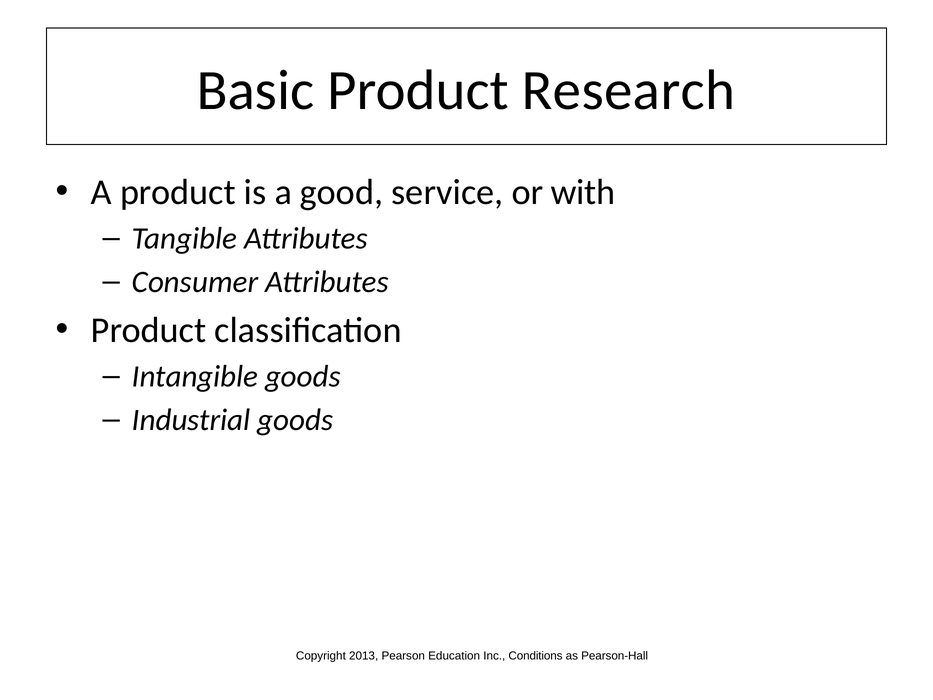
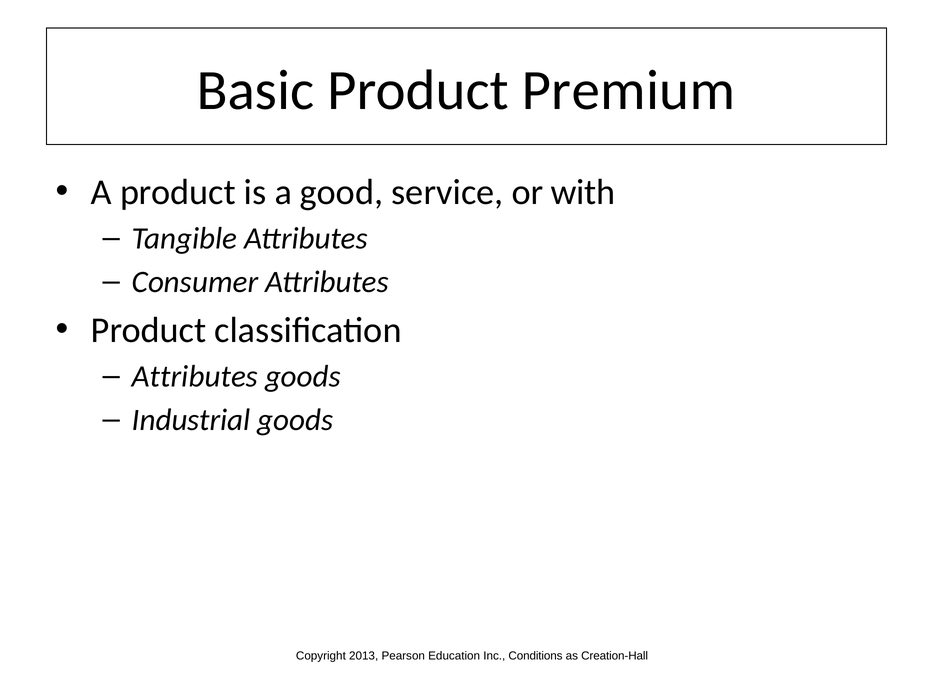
Research: Research -> Premium (628, 90)
Intangible: Intangible -> Attributes (195, 376)
Pearson-Hall: Pearson-Hall -> Creation-Hall (615, 655)
